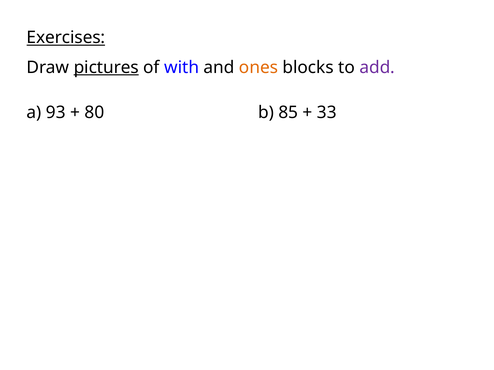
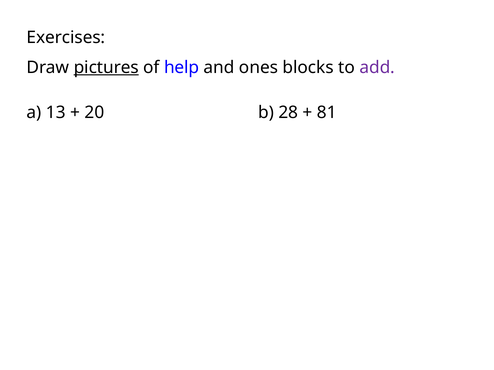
Exercises underline: present -> none (66, 38)
with: with -> help (182, 68)
ones colour: orange -> black (259, 68)
93: 93 -> 13 (56, 113)
80: 80 -> 20 (94, 113)
85: 85 -> 28 (288, 113)
33: 33 -> 81 (327, 113)
